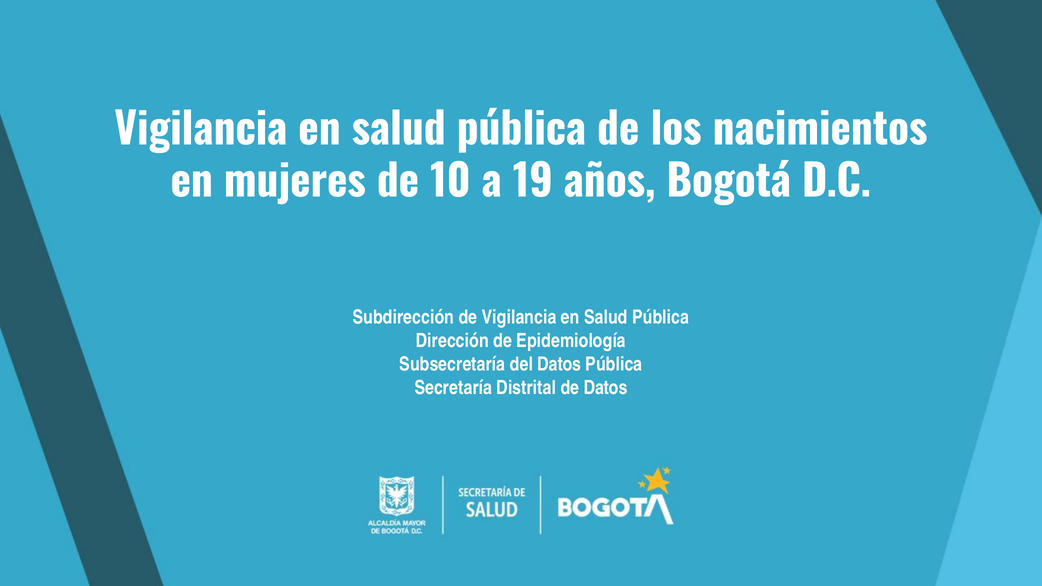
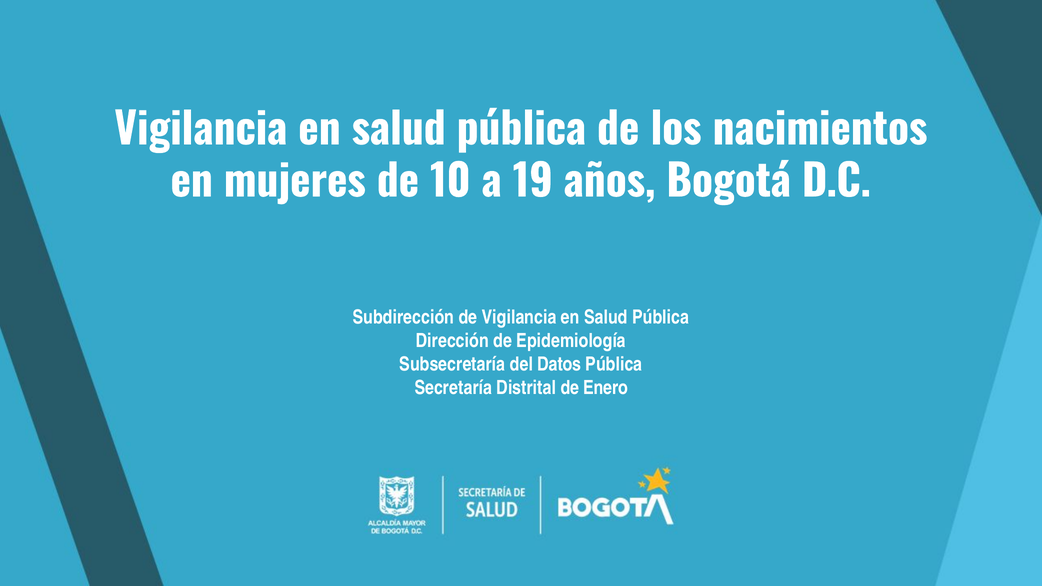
de Datos: Datos -> Enero (606, 388)
